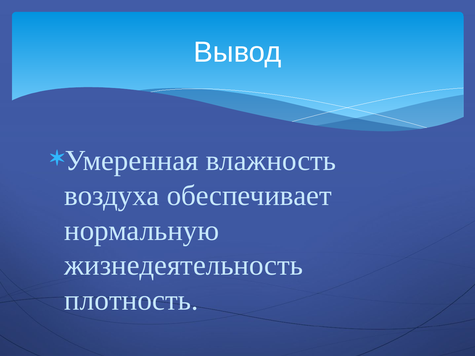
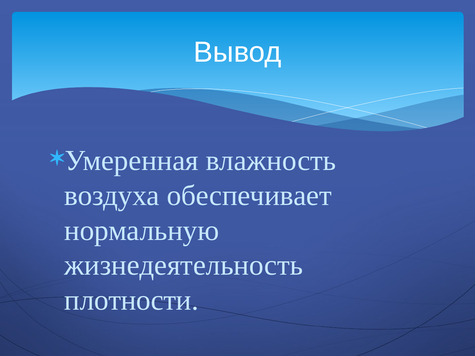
плотность: плотность -> плотности (131, 300)
